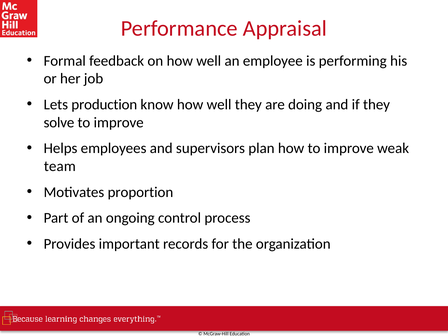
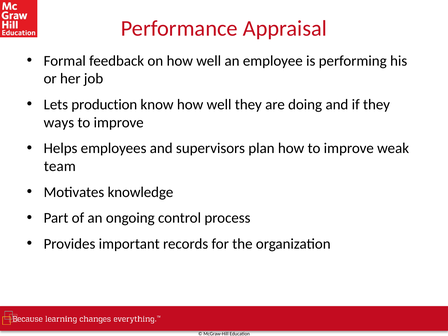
solve: solve -> ways (59, 122)
proportion: proportion -> knowledge (140, 192)
